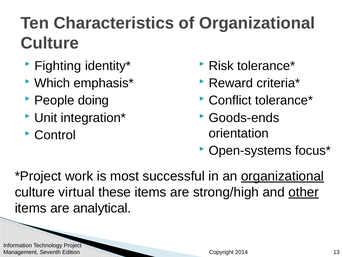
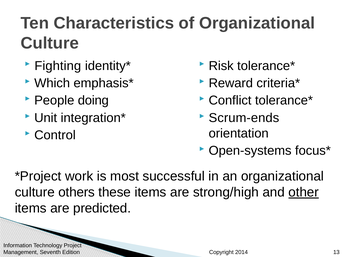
Goods-ends: Goods-ends -> Scrum-ends (244, 118)
organizational underline: present -> none (282, 176)
virtual: virtual -> others (77, 192)
analytical: analytical -> predicted (102, 208)
